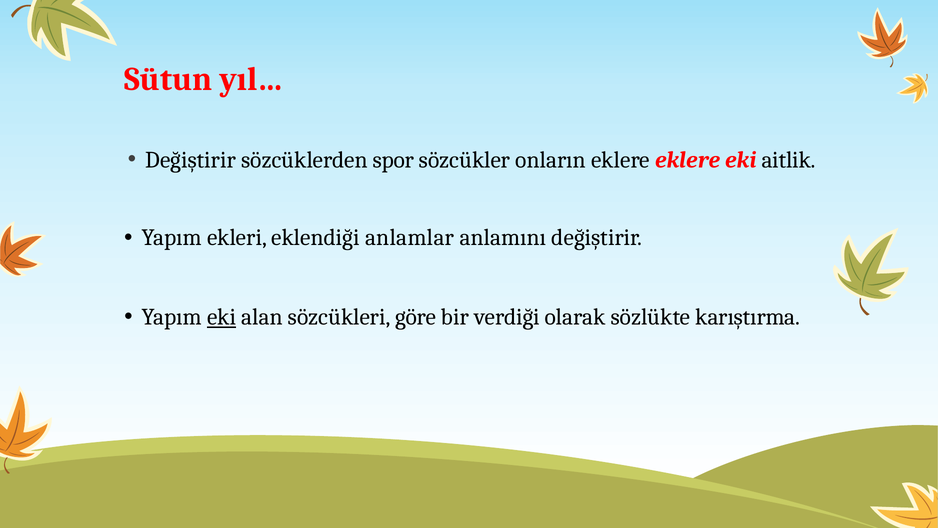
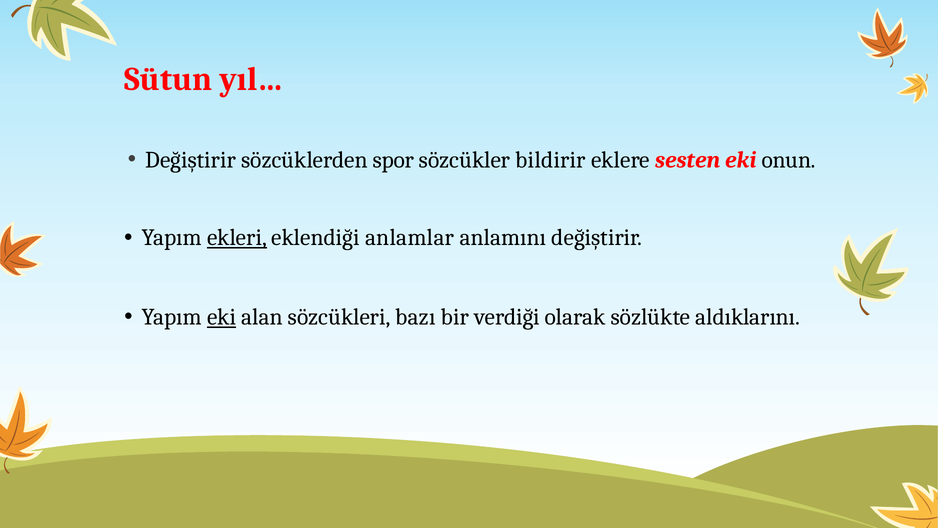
onların: onların -> bildirir (551, 160)
eklere eklere: eklere -> sesten (688, 160)
aitlik: aitlik -> onun (789, 160)
ekleri underline: none -> present (237, 238)
göre: göre -> bazı (415, 317)
karıştırma: karıştırma -> aldıklarını (748, 317)
